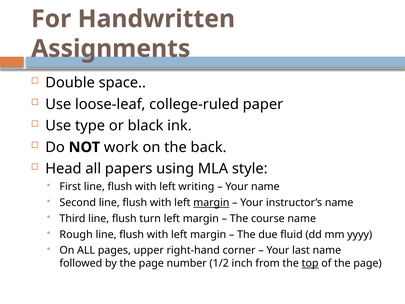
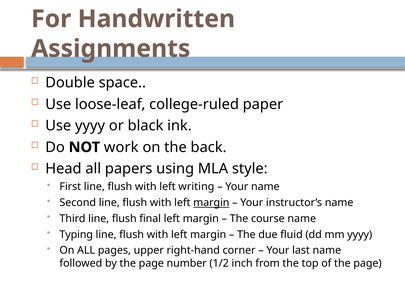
Use type: type -> yyyy (90, 126)
turn: turn -> final (150, 218)
Rough: Rough -> Typing (76, 234)
top underline: present -> none (310, 263)
